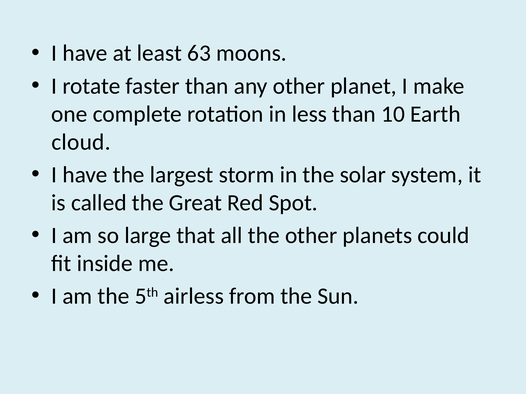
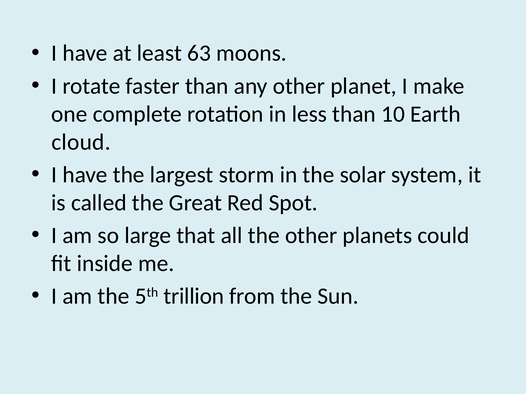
airless: airless -> trillion (194, 297)
